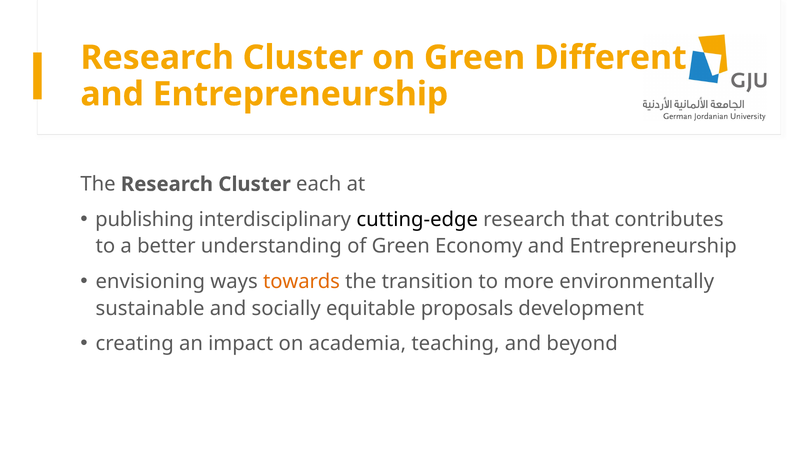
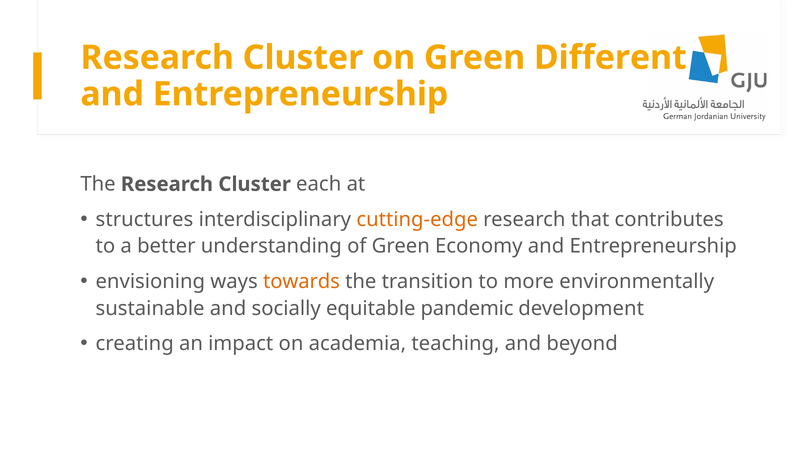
publishing: publishing -> structures (144, 219)
cutting-edge colour: black -> orange (417, 219)
proposals: proposals -> pandemic (467, 308)
